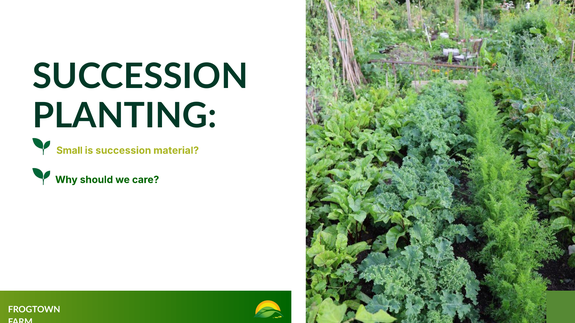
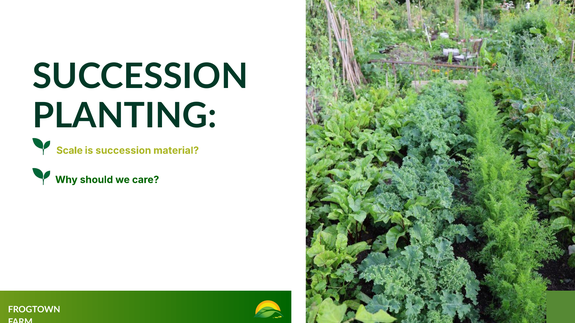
Small: Small -> Scale (70, 151)
